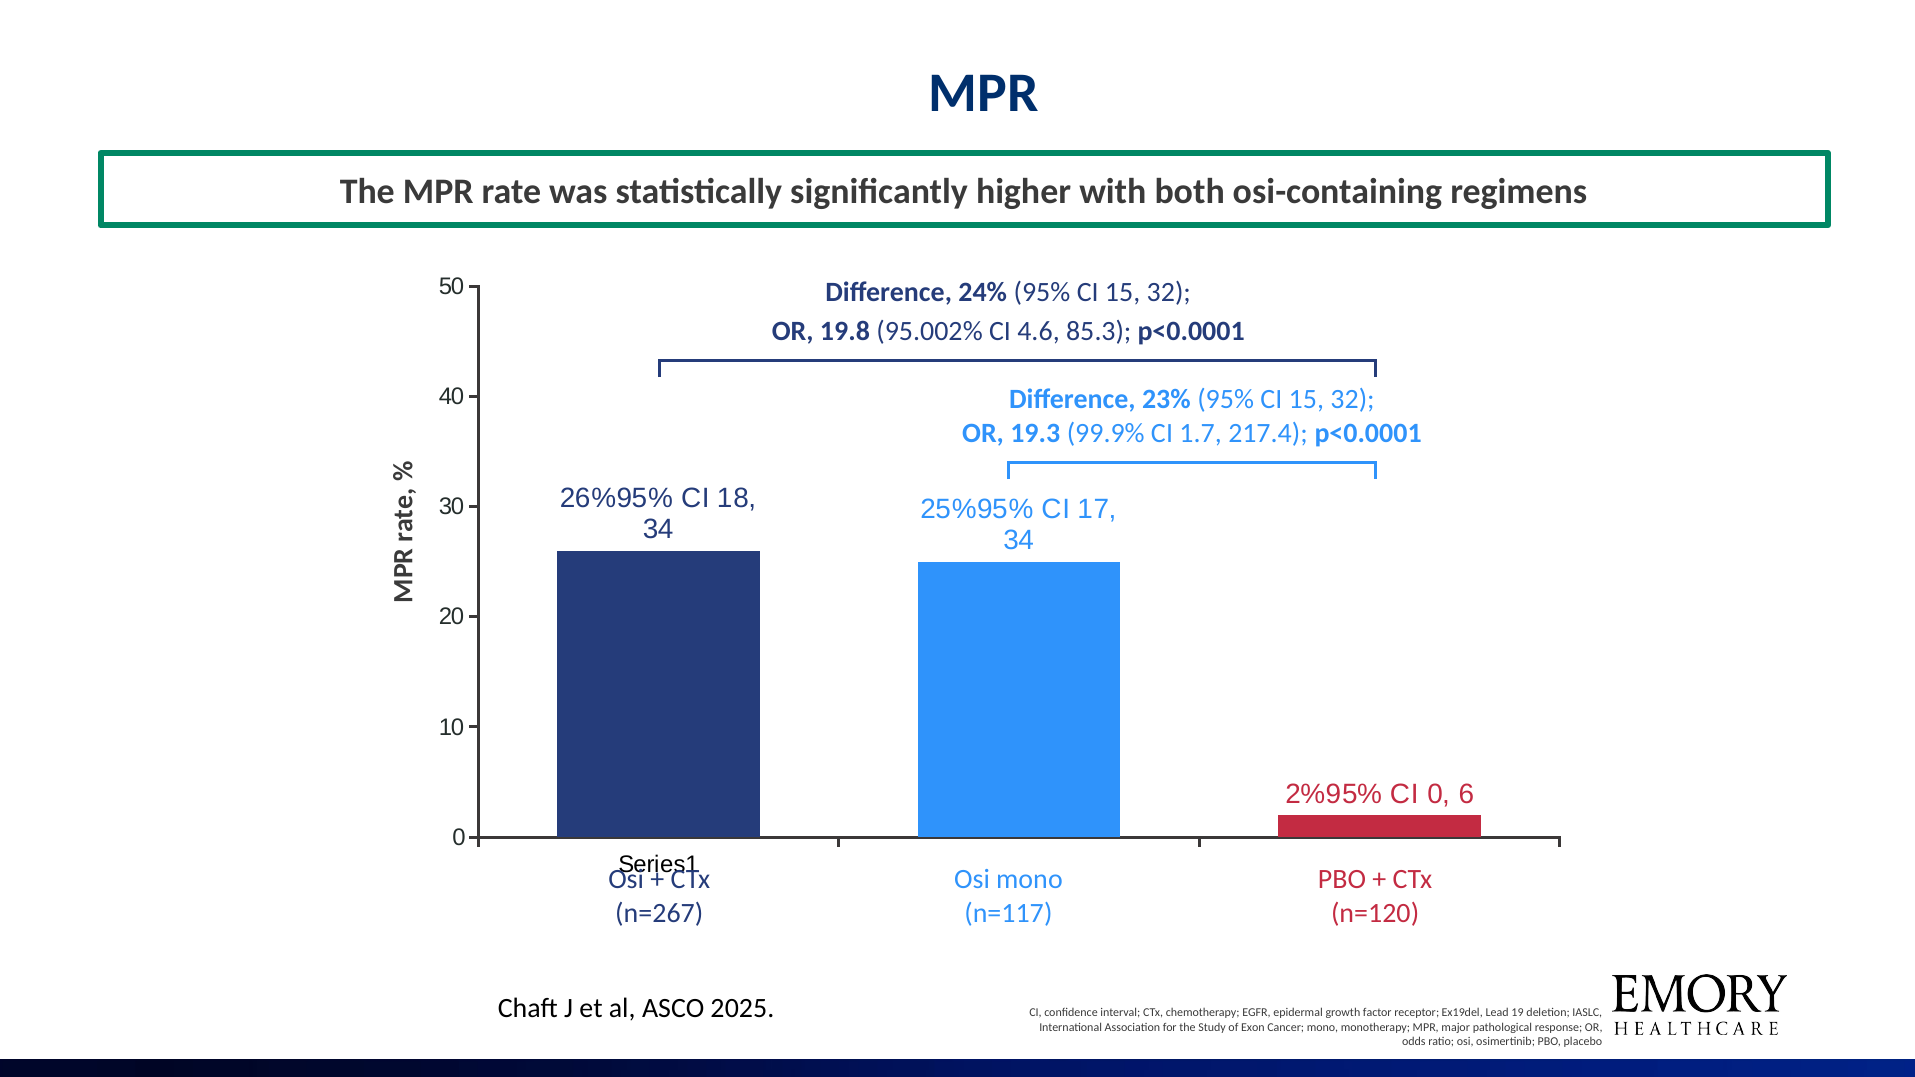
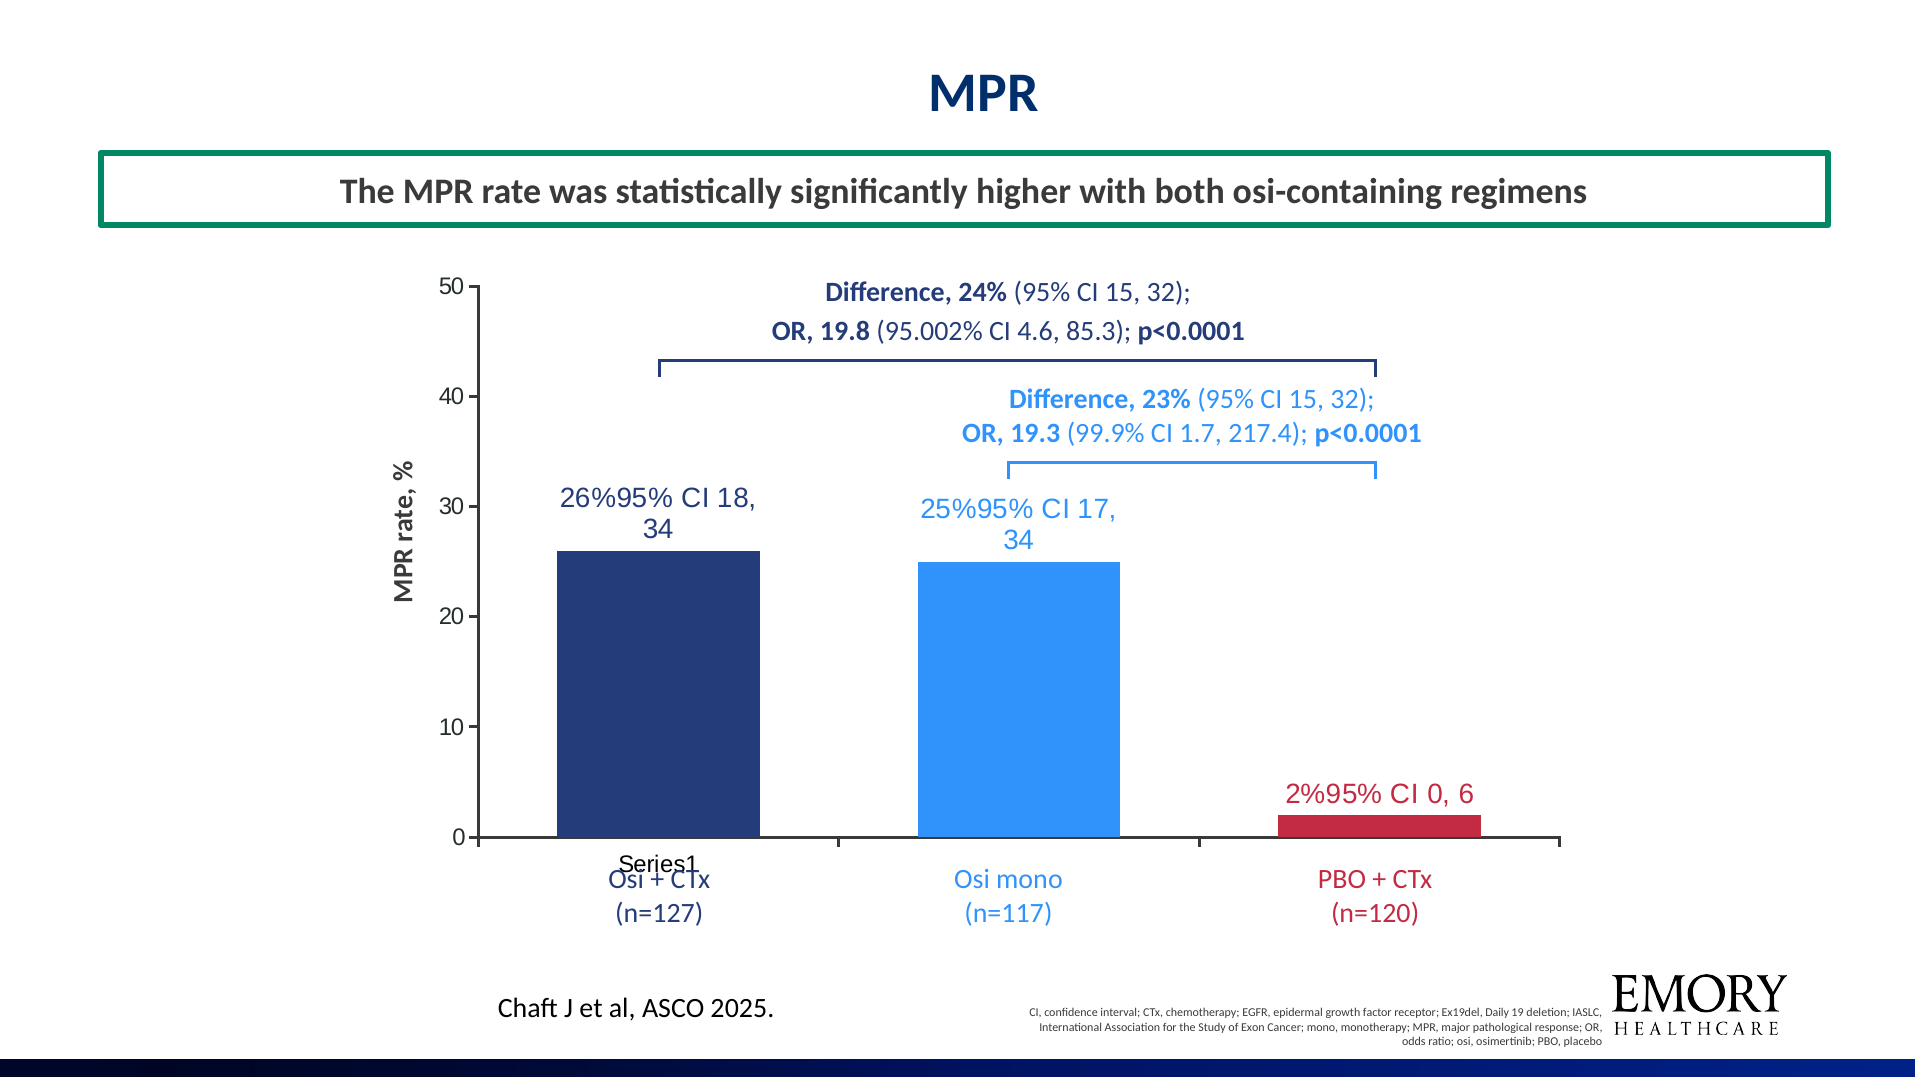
n=267: n=267 -> n=127 (659, 913)
Lead: Lead -> Daily (1497, 1013)
